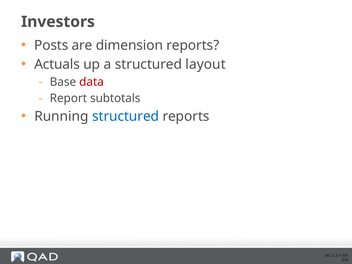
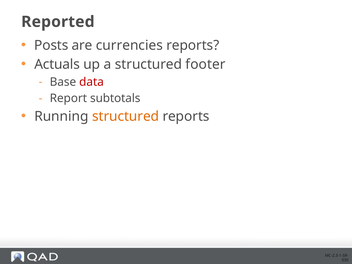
Investors: Investors -> Reported (58, 22)
dimension: dimension -> currencies (129, 45)
layout: layout -> footer (206, 64)
structured colour: blue -> orange (126, 116)
